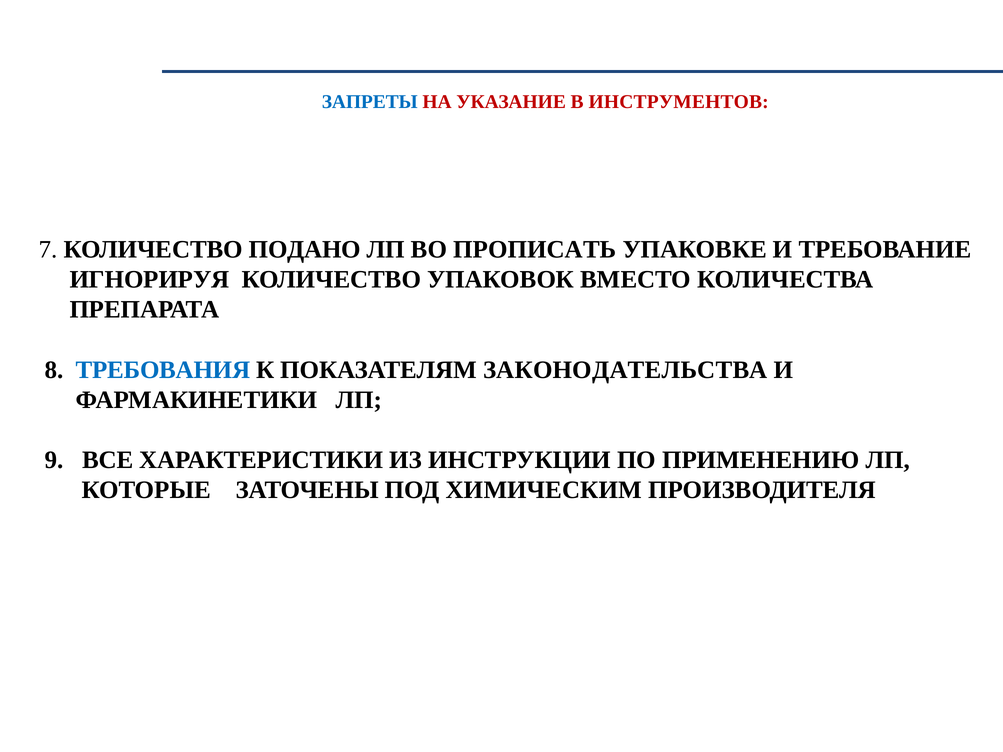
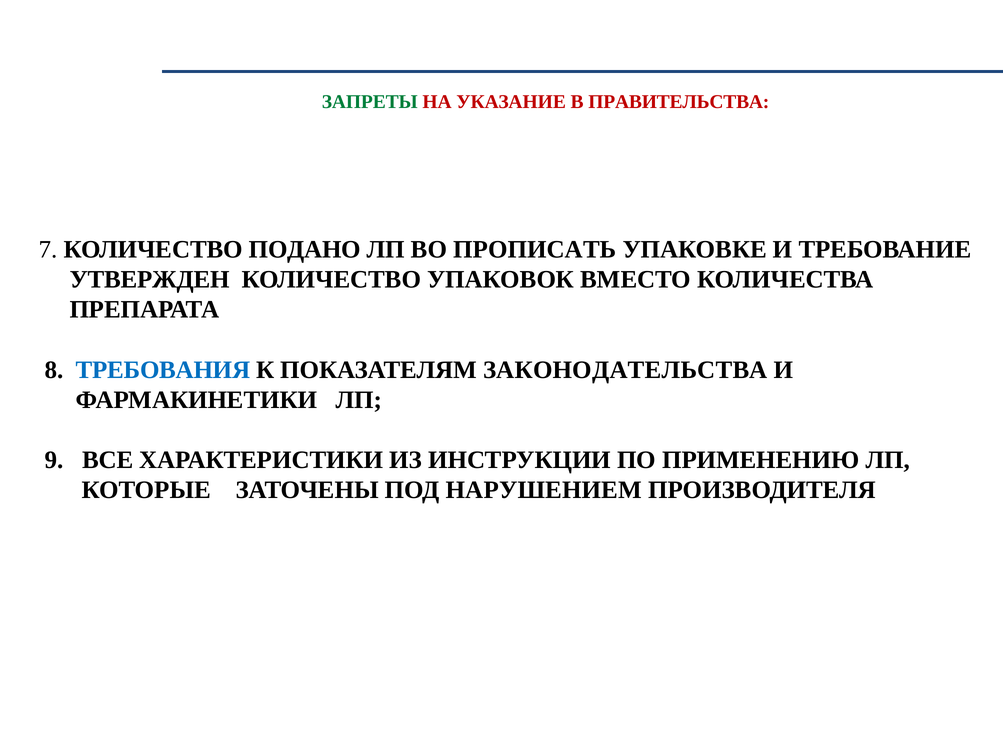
ЗАПРЕТЫ colour: blue -> green (370, 102)
ИНСТРУМЕНТОВ: ИНСТРУМЕНТОВ -> ПРАВИТЕЛЬСТВА (679, 102)
ИГНОРИРУЯ: ИГНОРИРУЯ -> УТВЕРЖДЕН (150, 280)
ХИМИЧЕСКИМ: ХИМИЧЕСКИМ -> НАРУШЕНИЕМ (544, 490)
